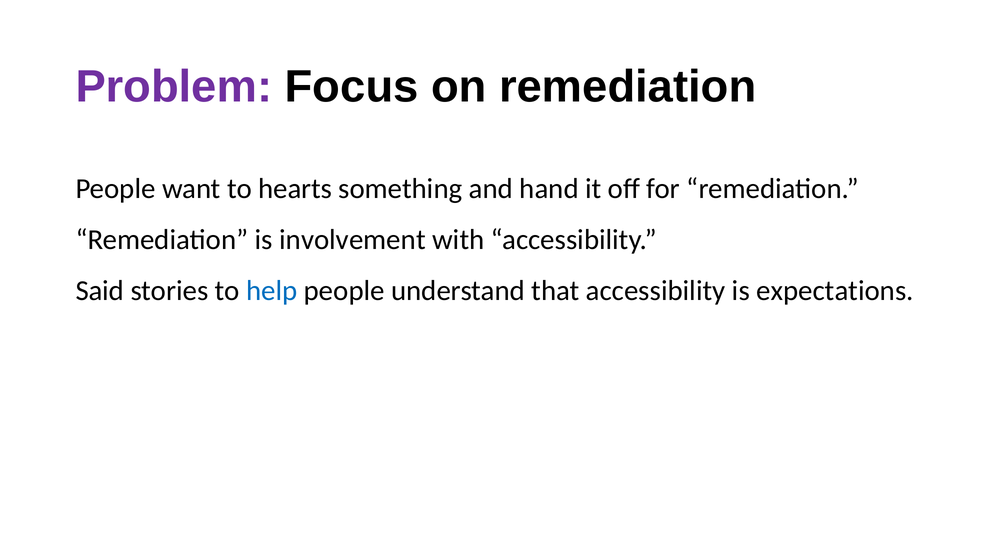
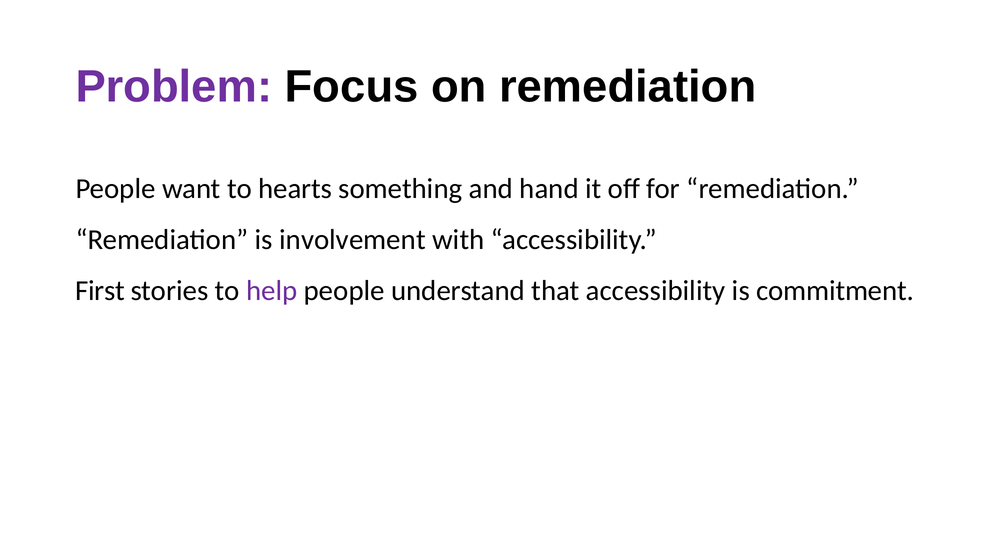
Said: Said -> First (100, 291)
help colour: blue -> purple (272, 291)
expectations: expectations -> commitment (835, 291)
